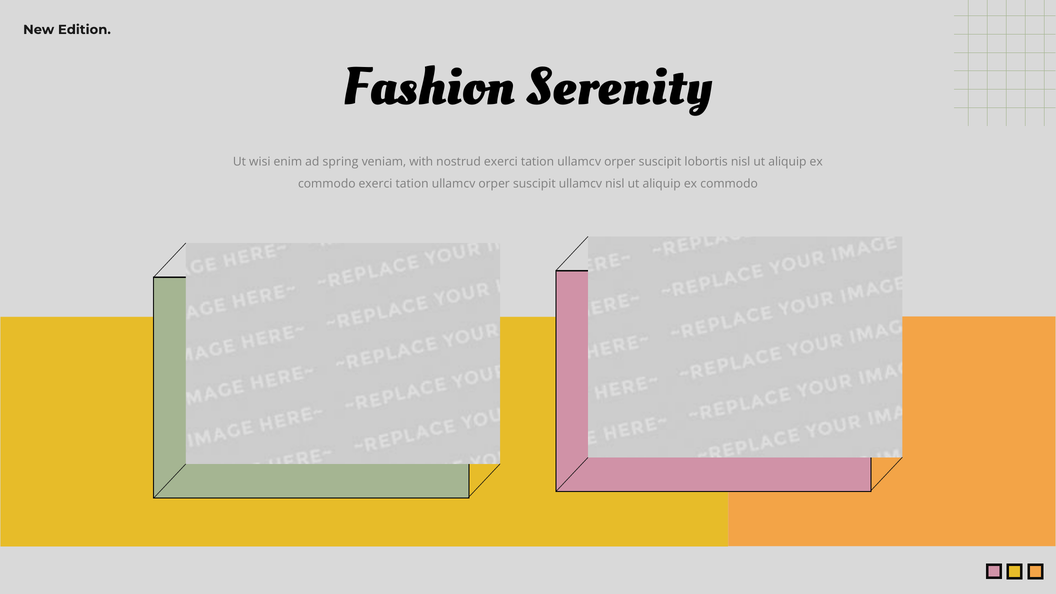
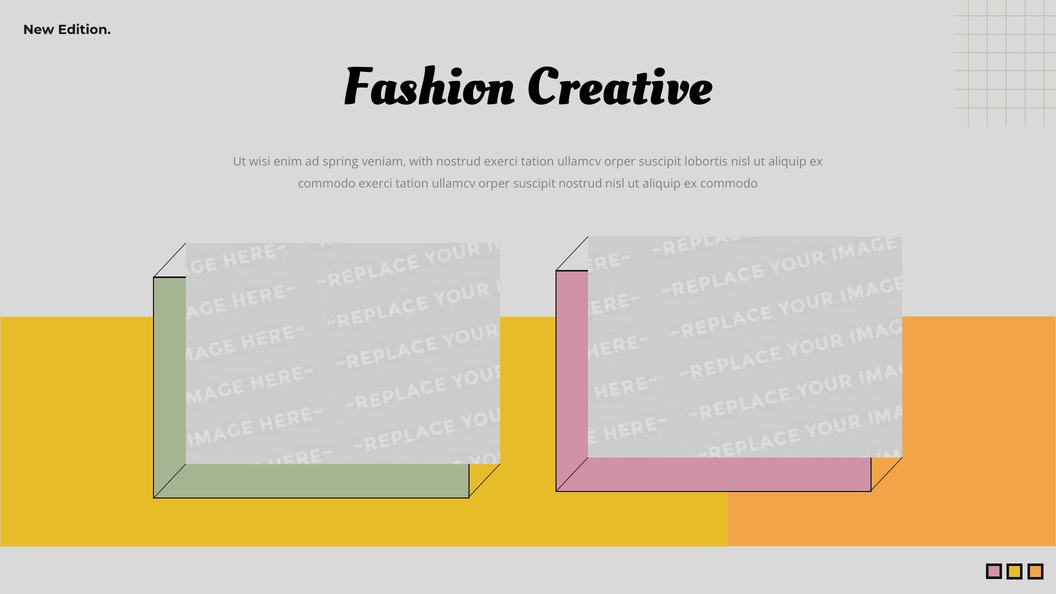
Serenity: Serenity -> Creative (619, 87)
suscipit ullamcv: ullamcv -> nostrud (580, 184)
